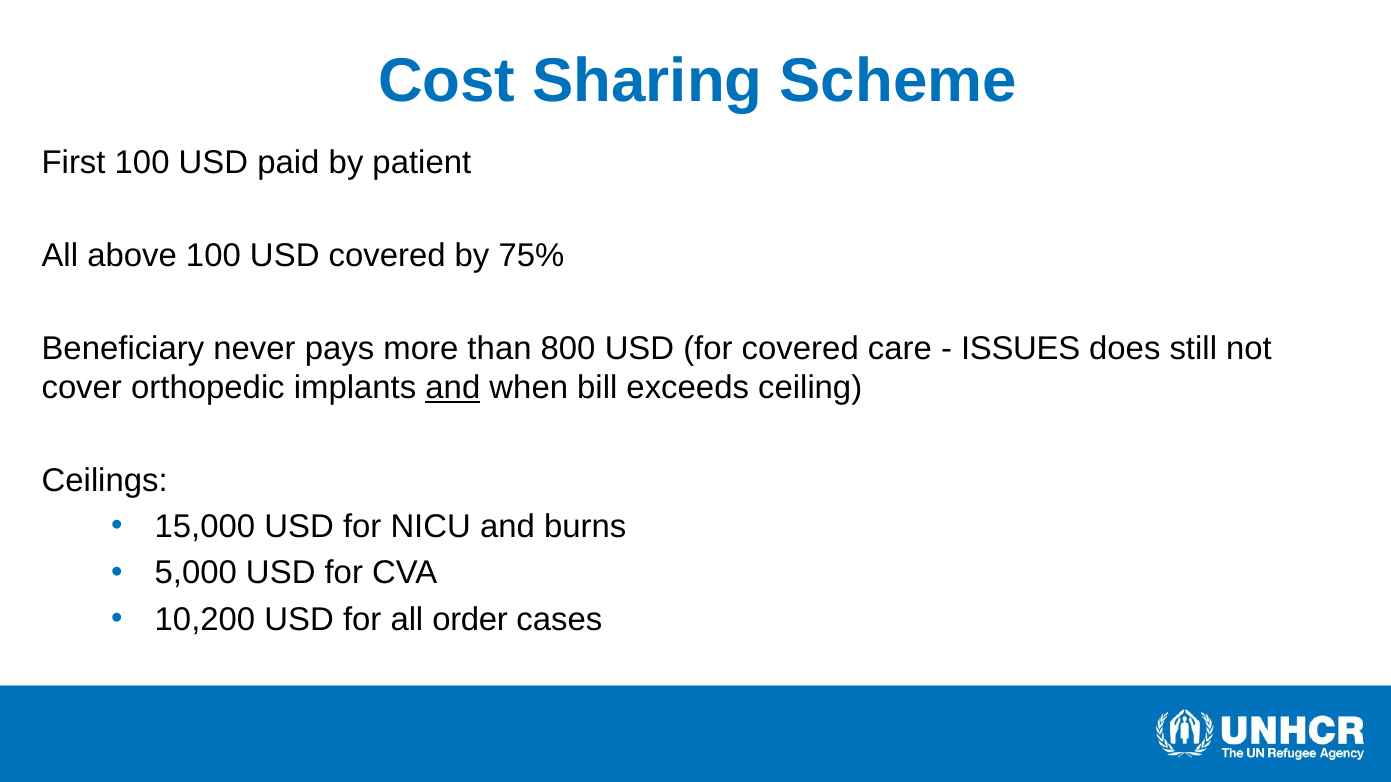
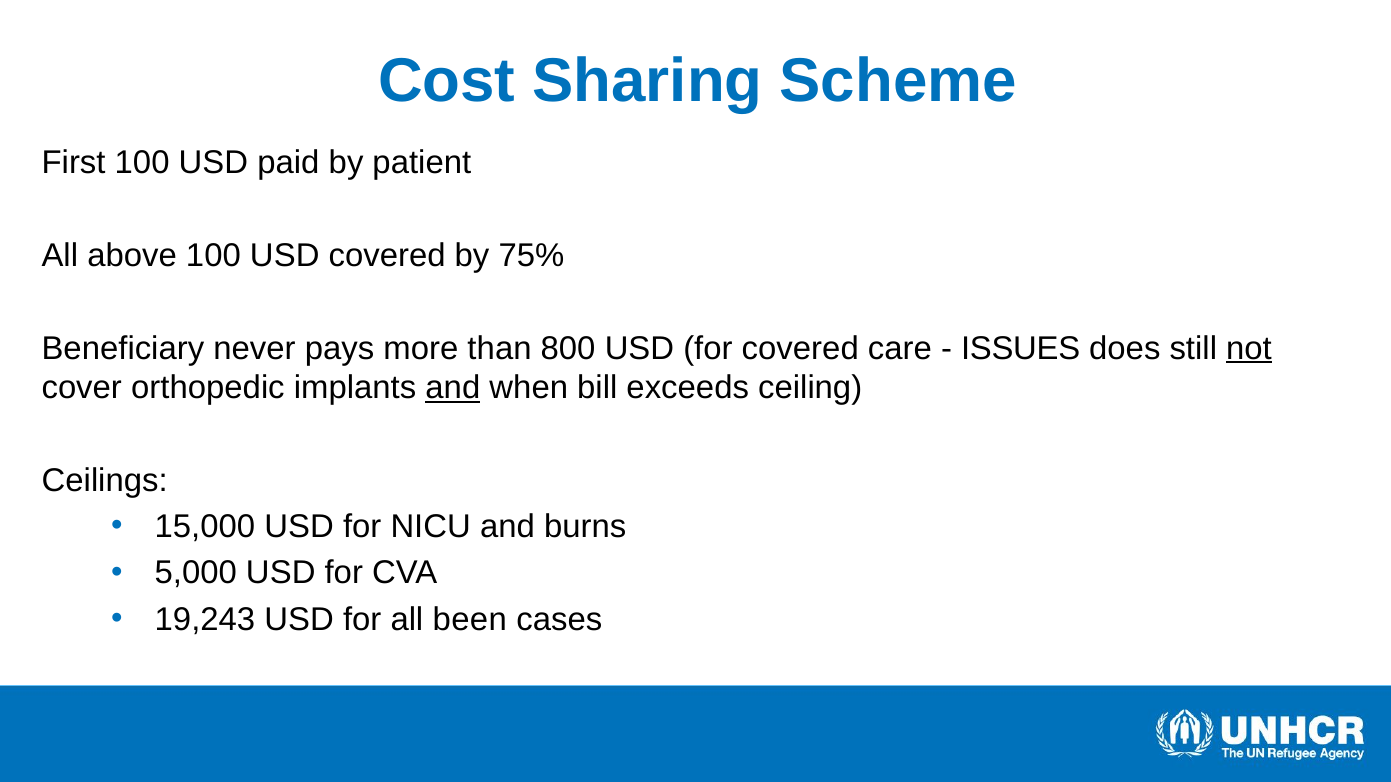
not underline: none -> present (1249, 349)
10,200: 10,200 -> 19,243 (205, 620)
order: order -> been (470, 620)
